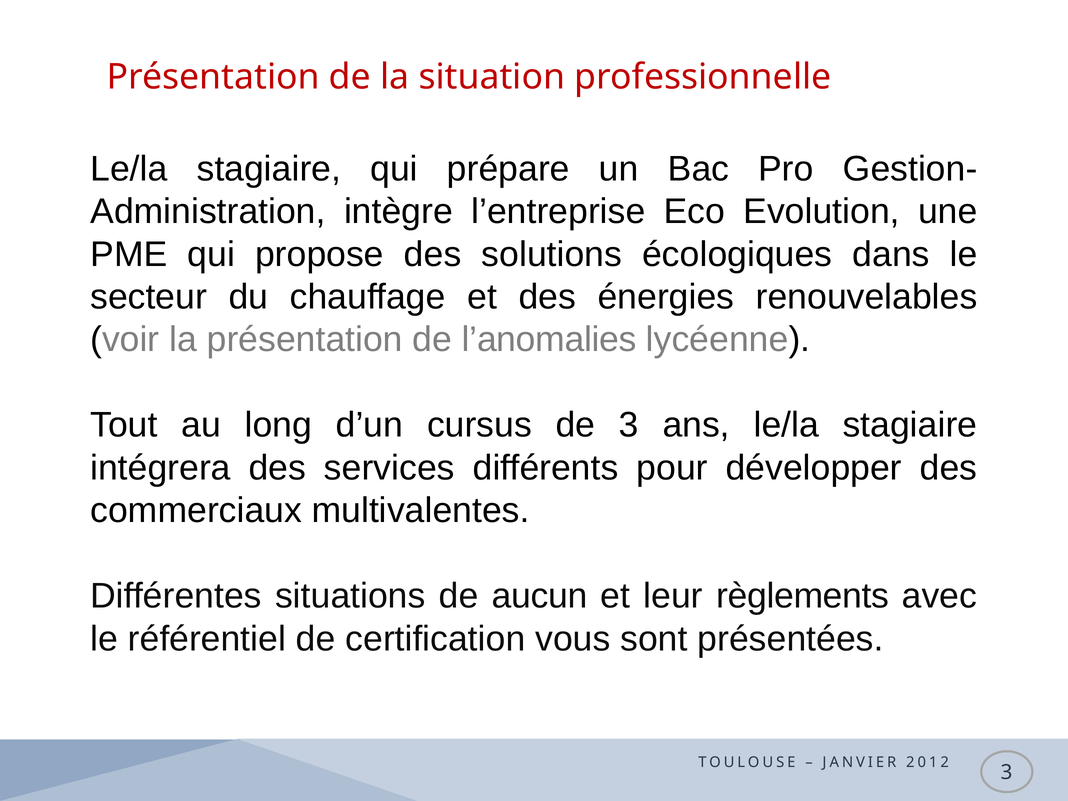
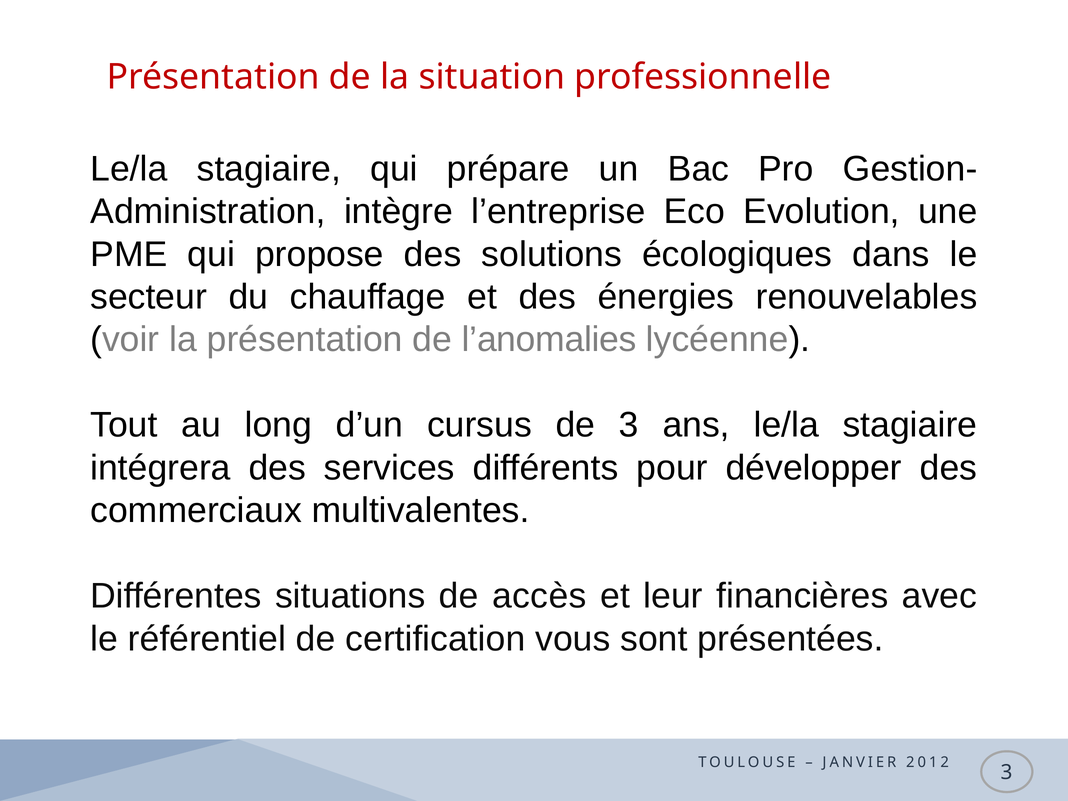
aucun: aucun -> accès (539, 596)
règlements: règlements -> financières (802, 596)
